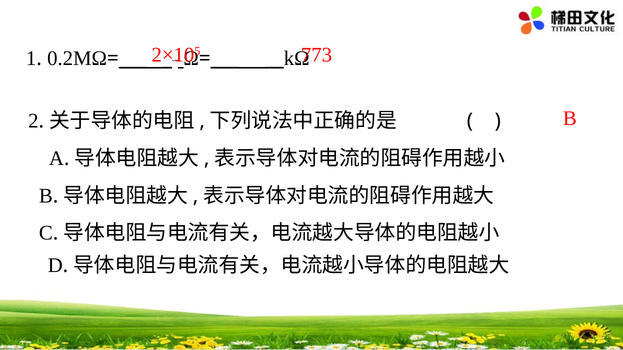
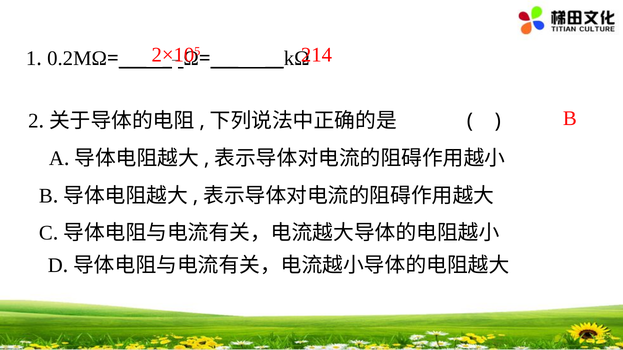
773: 773 -> 214 (317, 55)
